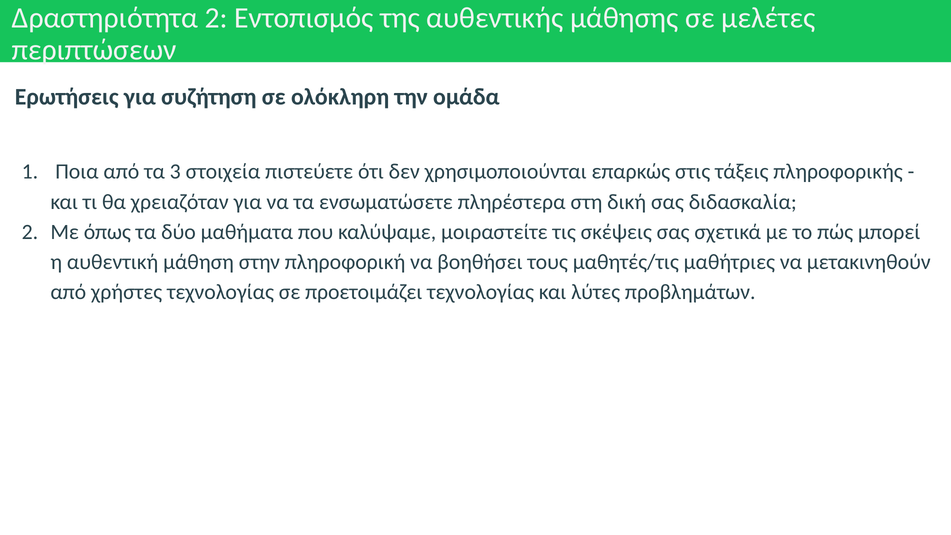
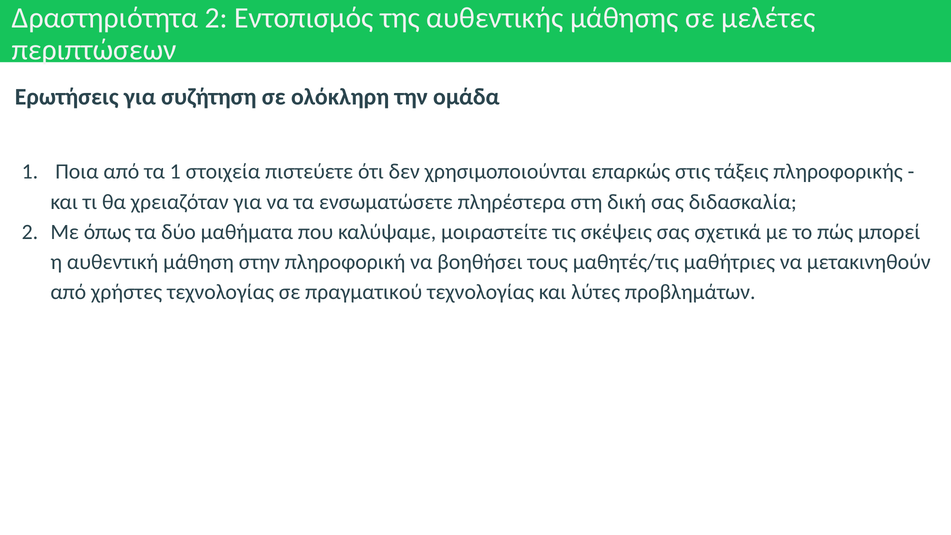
τα 3: 3 -> 1 (175, 172)
προετοιμάζει: προετοιμάζει -> πραγματικού (364, 292)
